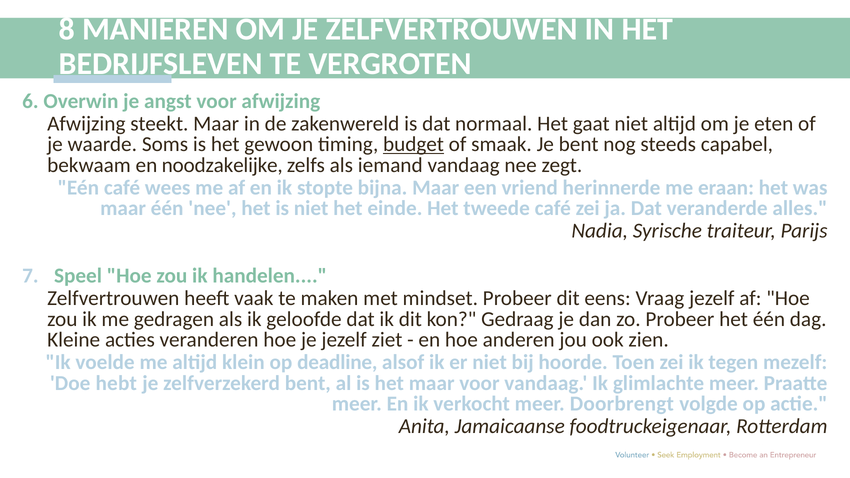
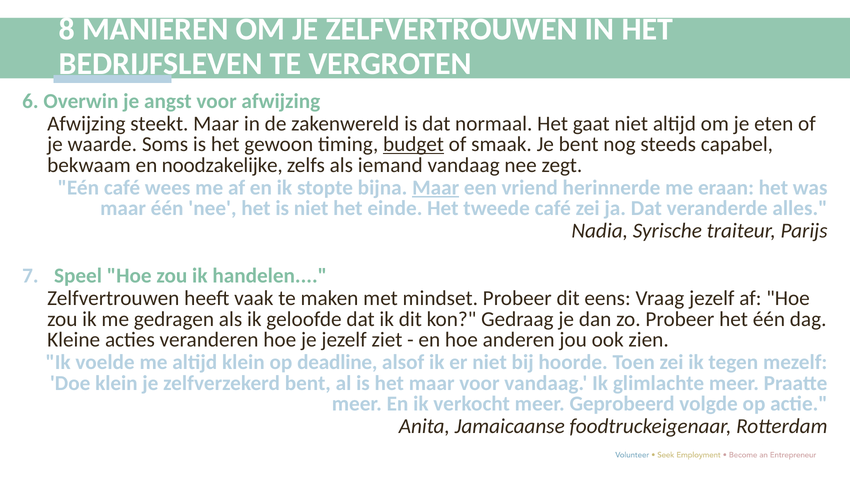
Maar underline: none -> present (436, 188)
Doe hebt: hebt -> klein (116, 383)
Doorbrengt: Doorbrengt -> Geprobeerd (622, 404)
